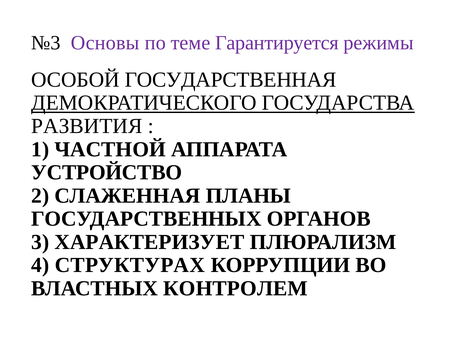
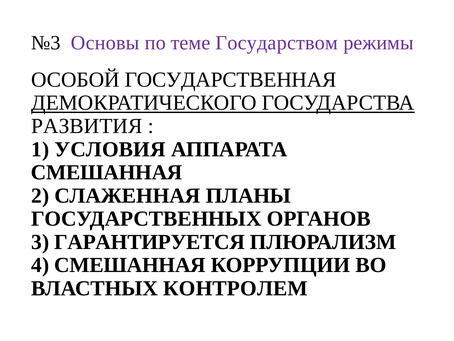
Гарантируется: Гарантируется -> Государством (277, 43)
ЧАСТНОЙ: ЧАСТНОЙ -> УСЛОВИЯ (110, 149)
УСТРОЙСТВО: УСТРОЙСТВО -> СМЕШАННАЯ (107, 172)
ХАРАКТЕРИЗУЕТ: ХАРАКТЕРИЗУЕТ -> ГАРАНТИРУЕТСЯ (150, 242)
4 СТРУКТУРАХ: СТРУКТУРАХ -> СМЕШАННАЯ (130, 265)
